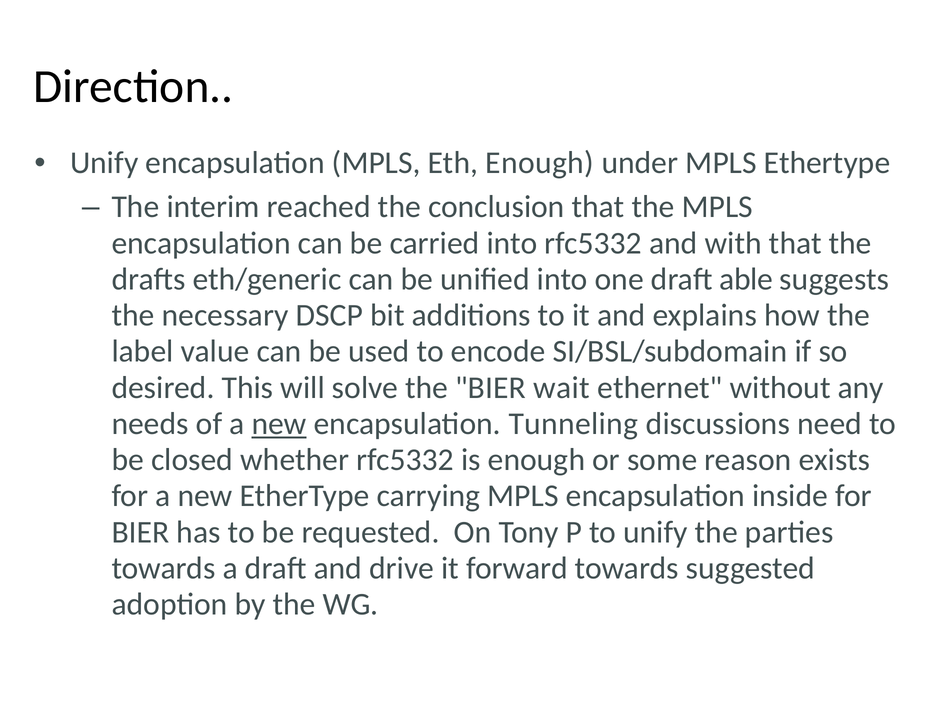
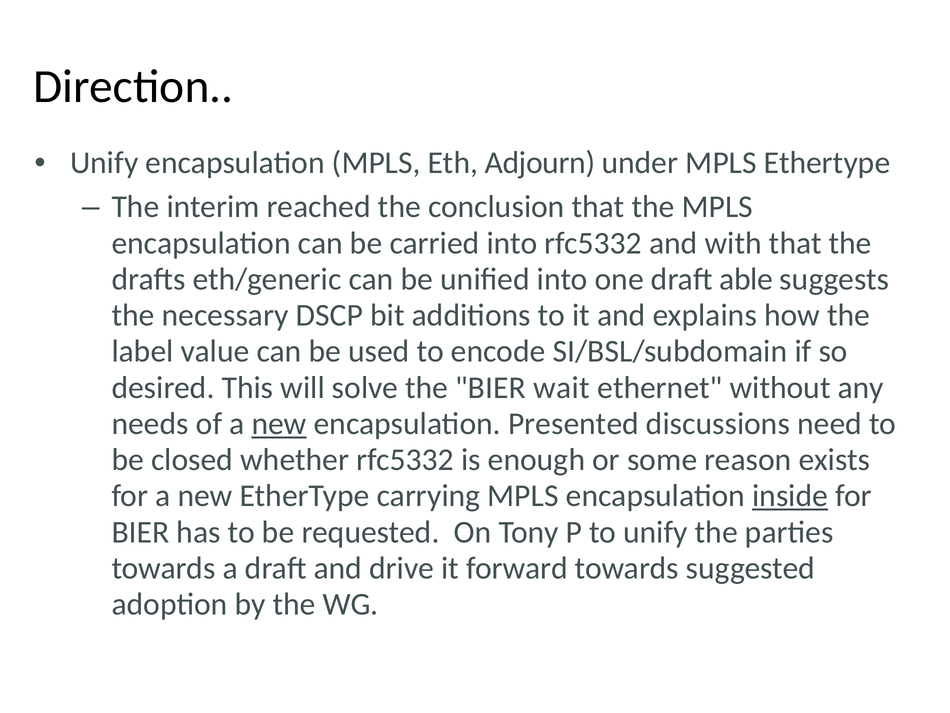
Eth Enough: Enough -> Adjourn (540, 163)
Tunneling: Tunneling -> Presented (574, 423)
inside underline: none -> present (790, 496)
